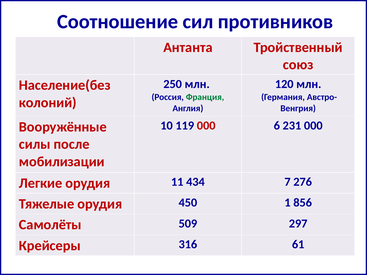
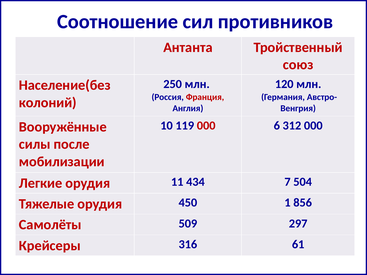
Франция colour: green -> red (205, 97)
231: 231 -> 312 (292, 126)
276: 276 -> 504 (303, 182)
